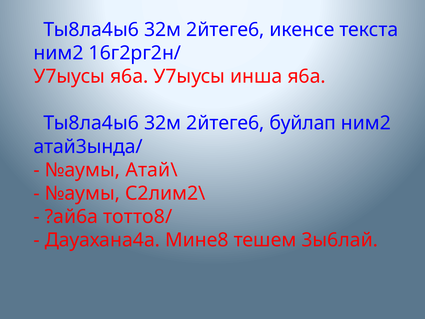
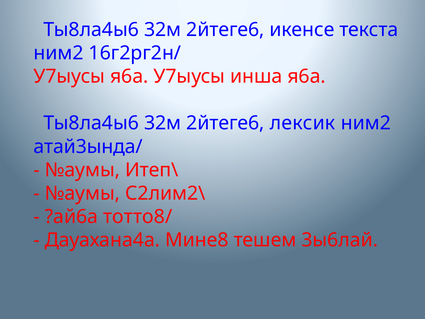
буйлап: буйлап -> лексик (303, 123)
Атай\: Атай\ -> Итеп\ (152, 170)
